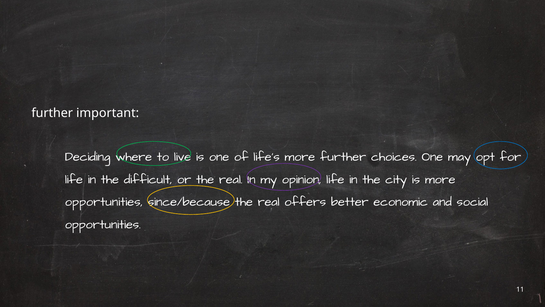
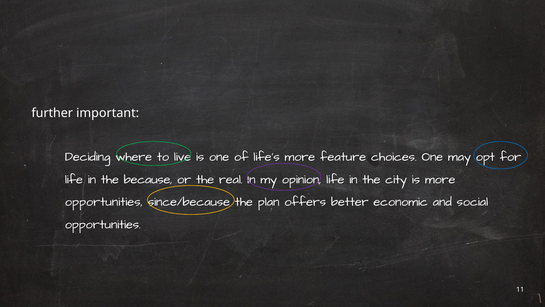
more further: further -> feature (343, 157)
difficult: difficult -> because (148, 179)
since/because the real: real -> plan (269, 201)
